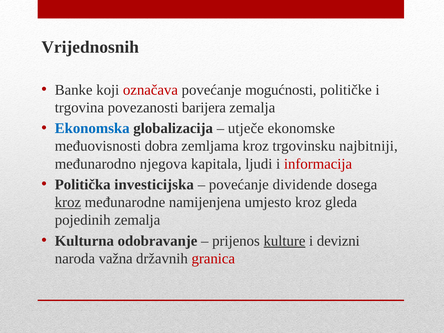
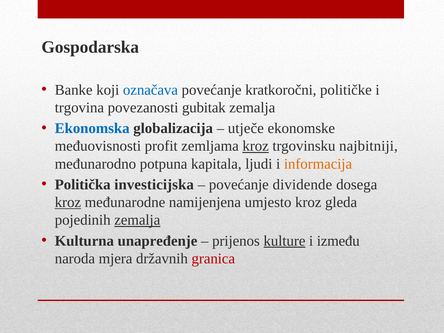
Vrijednosnih: Vrijednosnih -> Gospodarska (90, 47)
označava colour: red -> blue (150, 90)
mogućnosti: mogućnosti -> kratkoročni (281, 90)
barijera: barijera -> gubitak (204, 108)
dobra: dobra -> profit (161, 146)
kroz underline: none -> present (256, 146)
njegova: njegova -> potpuna (164, 164)
informacija colour: red -> orange (318, 164)
zemalja underline: none -> present (137, 220)
odobravanje: odobravanje -> unapređenje (157, 241)
devizni: devizni -> između (338, 241)
važna: važna -> mjera (116, 259)
